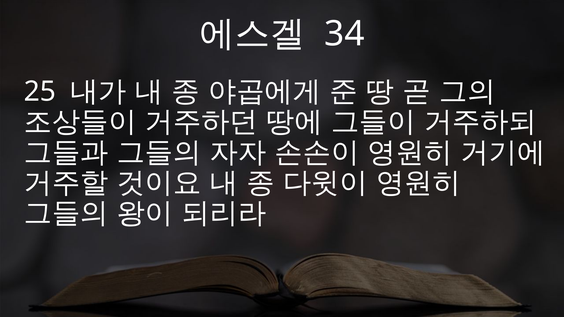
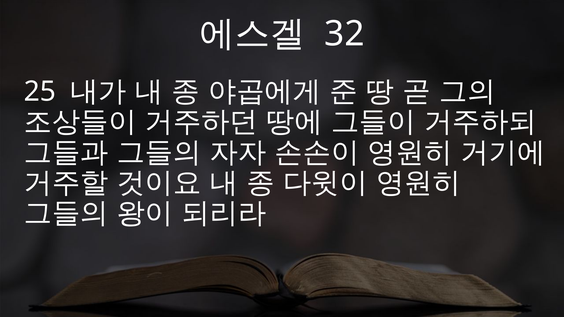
34: 34 -> 32 (344, 34)
